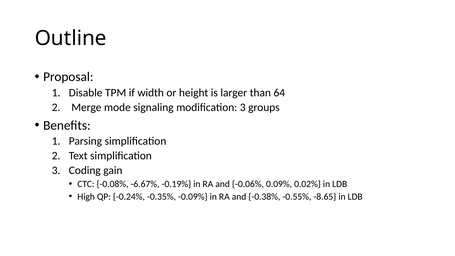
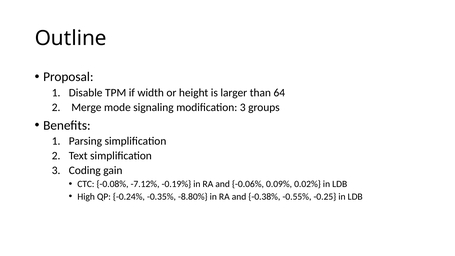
-6.67%: -6.67% -> -7.12% (145, 184)
-0.09%: -0.09% -> -8.80% (193, 196)
-8.65: -8.65 -> -0.25 (325, 196)
